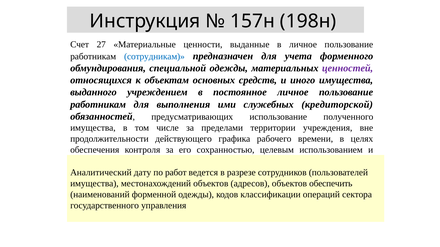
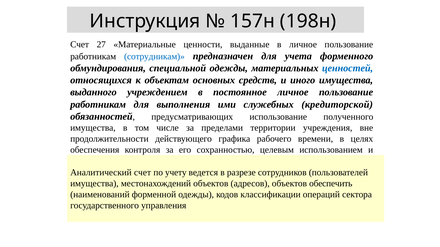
ценностей colour: purple -> blue (348, 68)
Аналитический дату: дату -> счет (143, 173)
работ: работ -> учету (176, 173)
